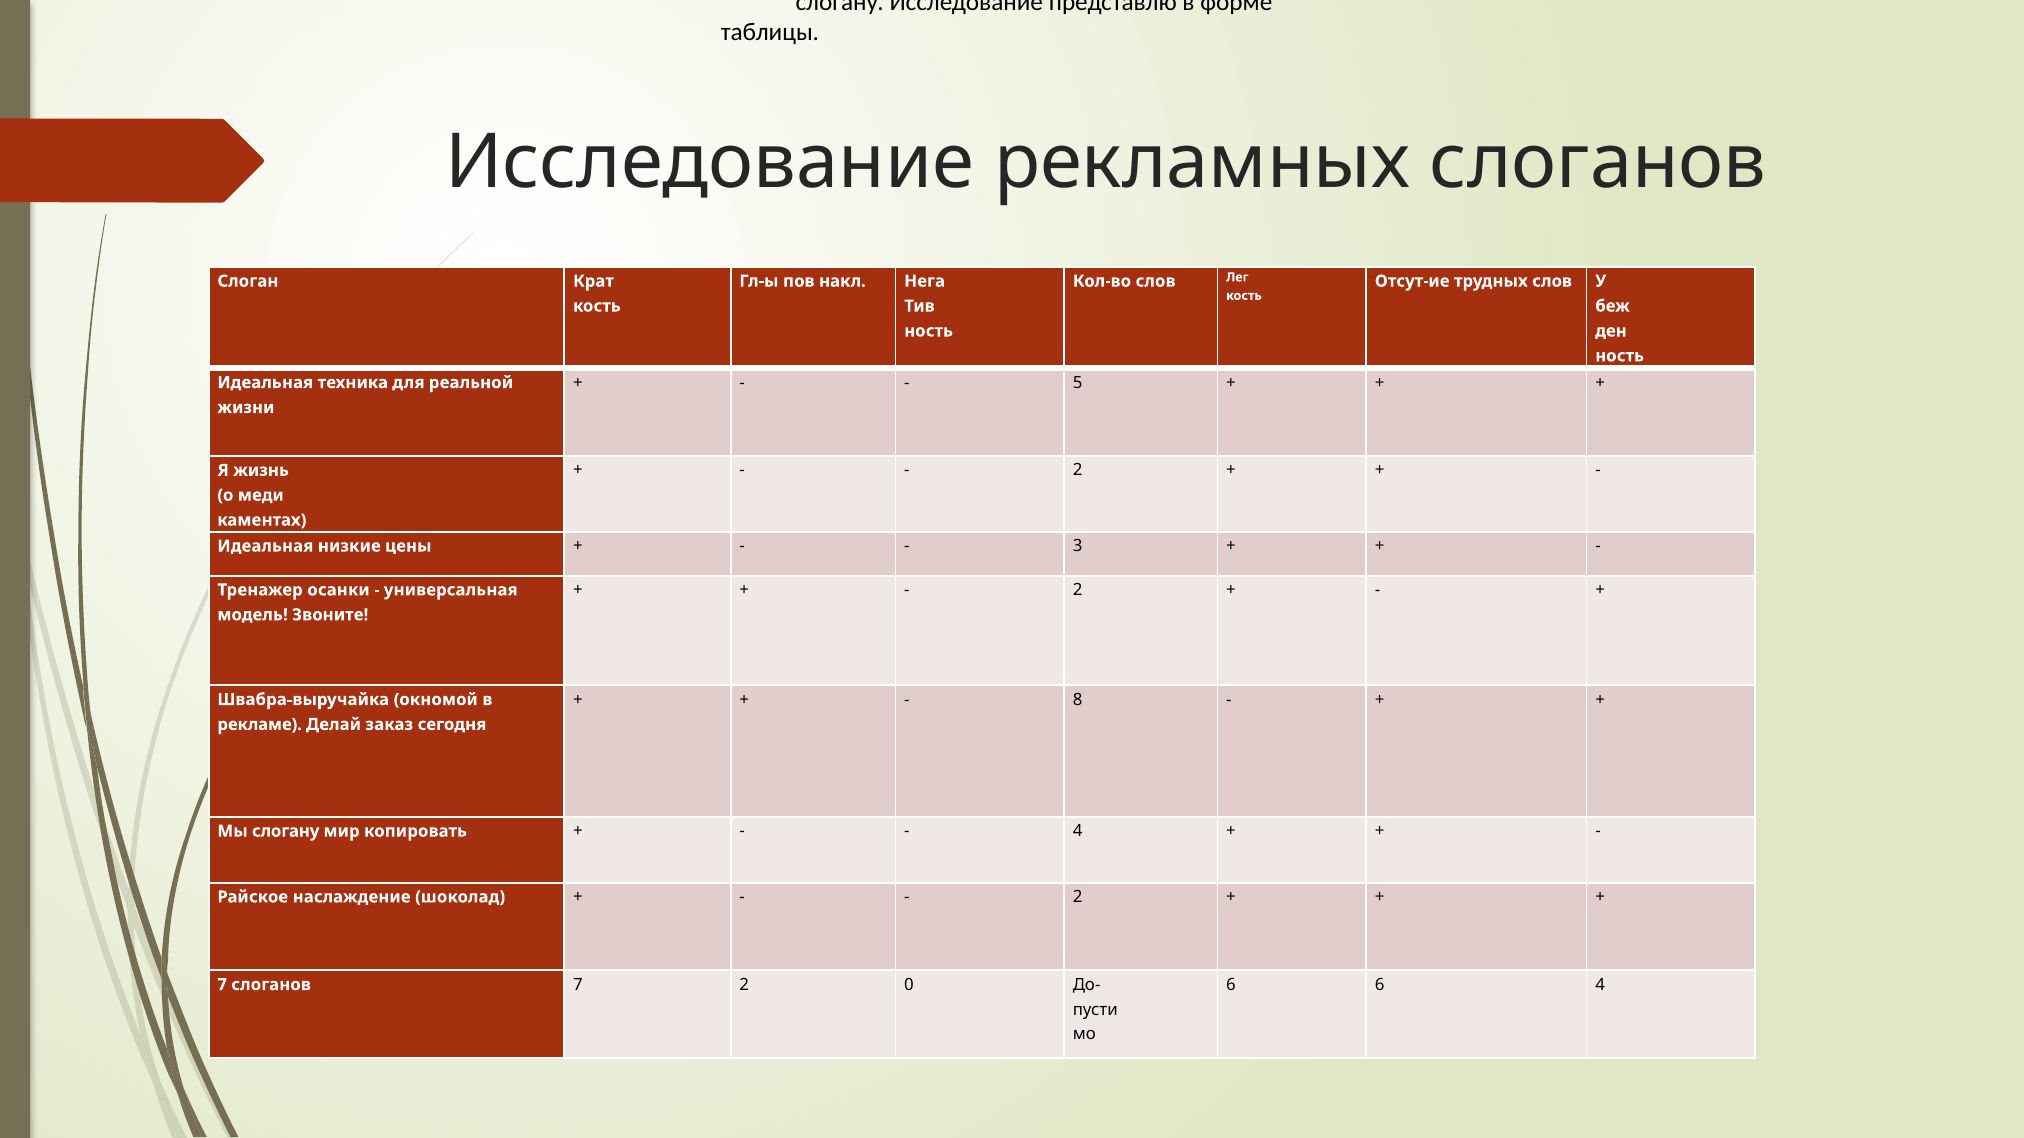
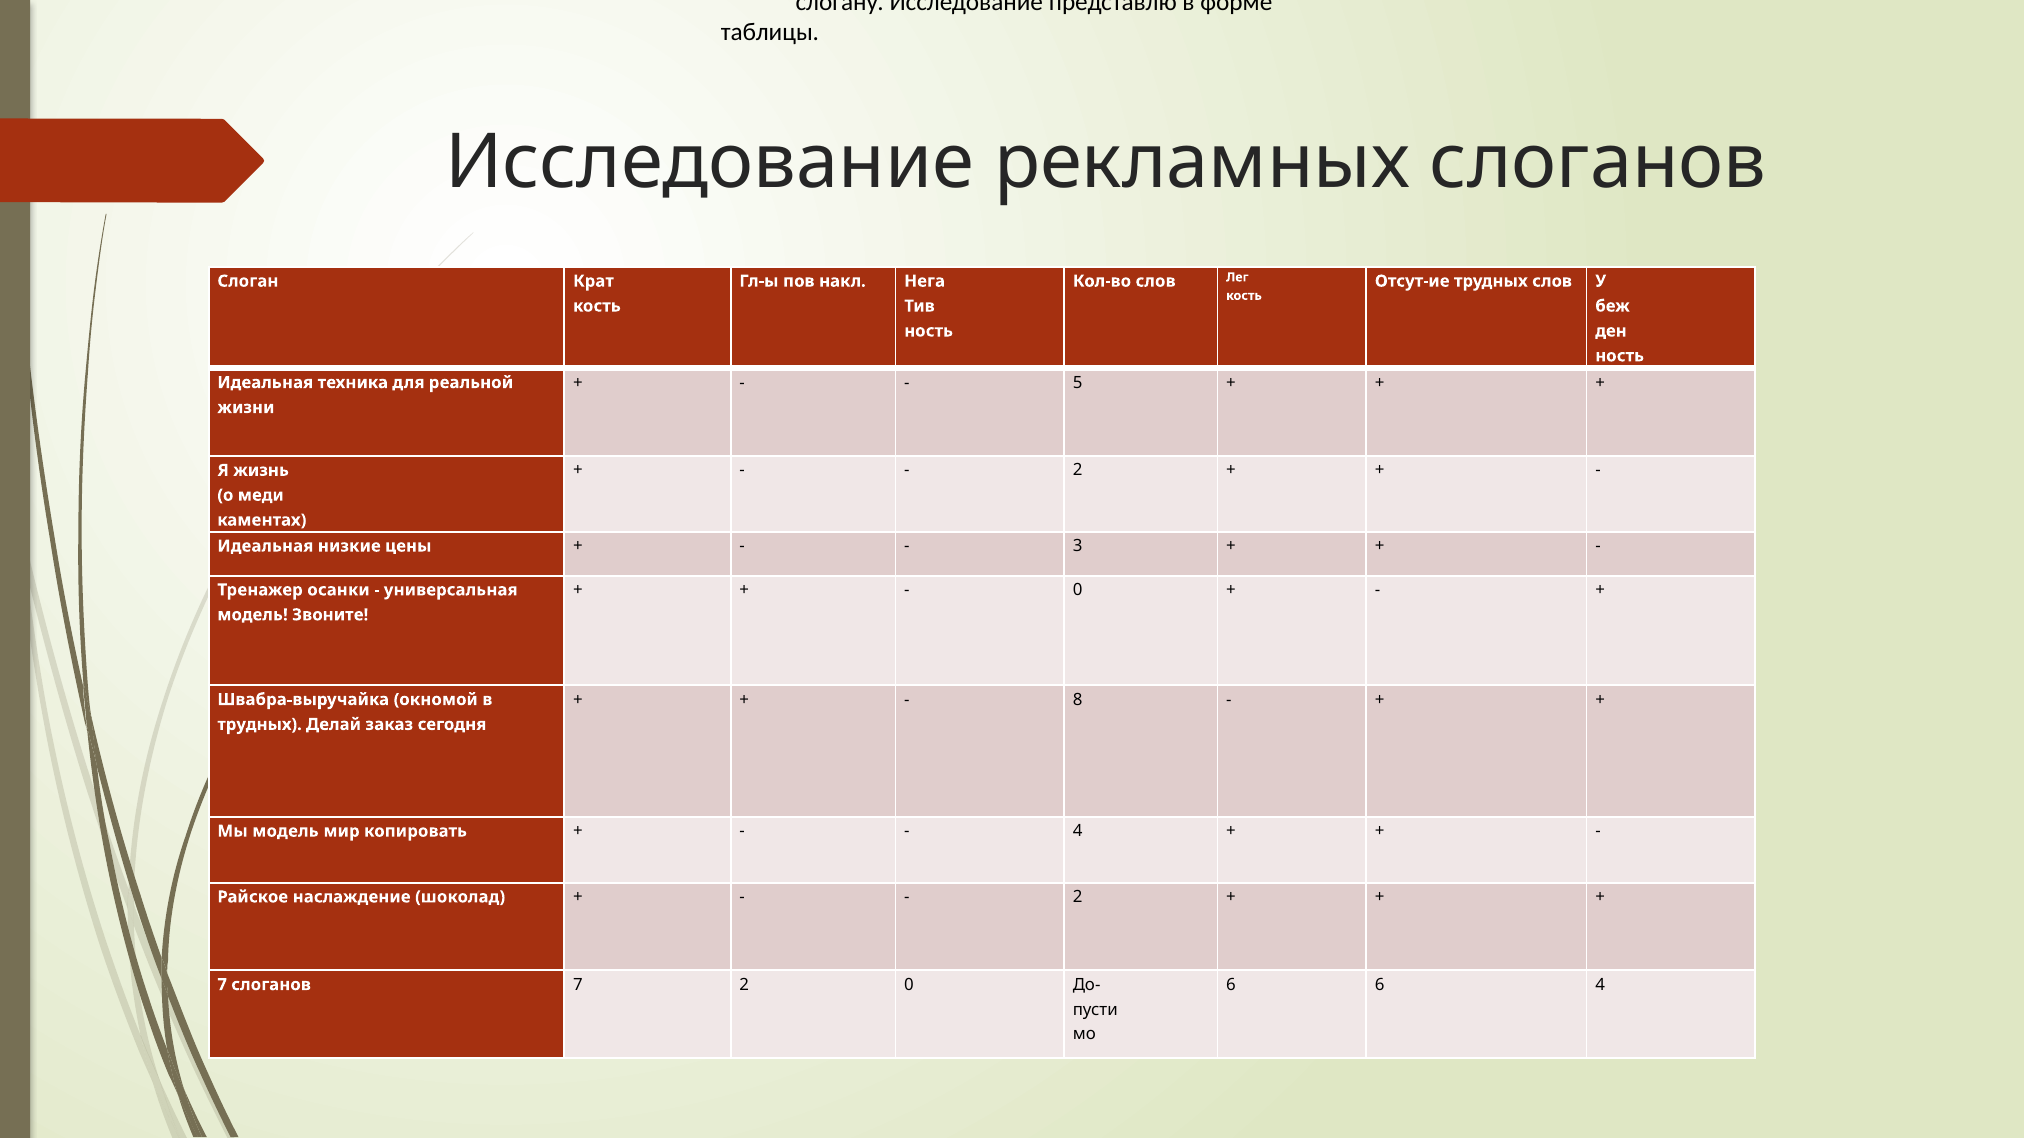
2: 2 -> 0 (1078, 590)
рекламе: рекламе -> трудных (260, 725)
Мы слогану: слогану -> модель (285, 831)
